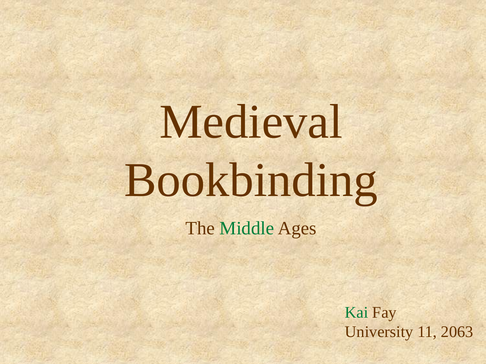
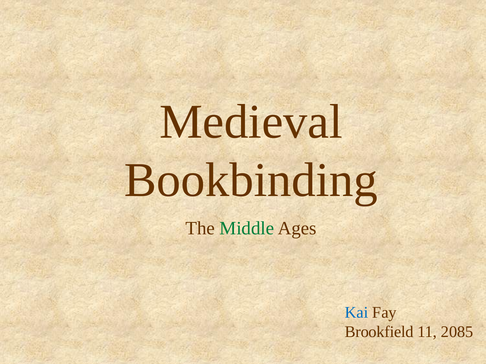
Kai colour: green -> blue (357, 313)
University: University -> Brookfield (379, 332)
2063: 2063 -> 2085 (457, 332)
